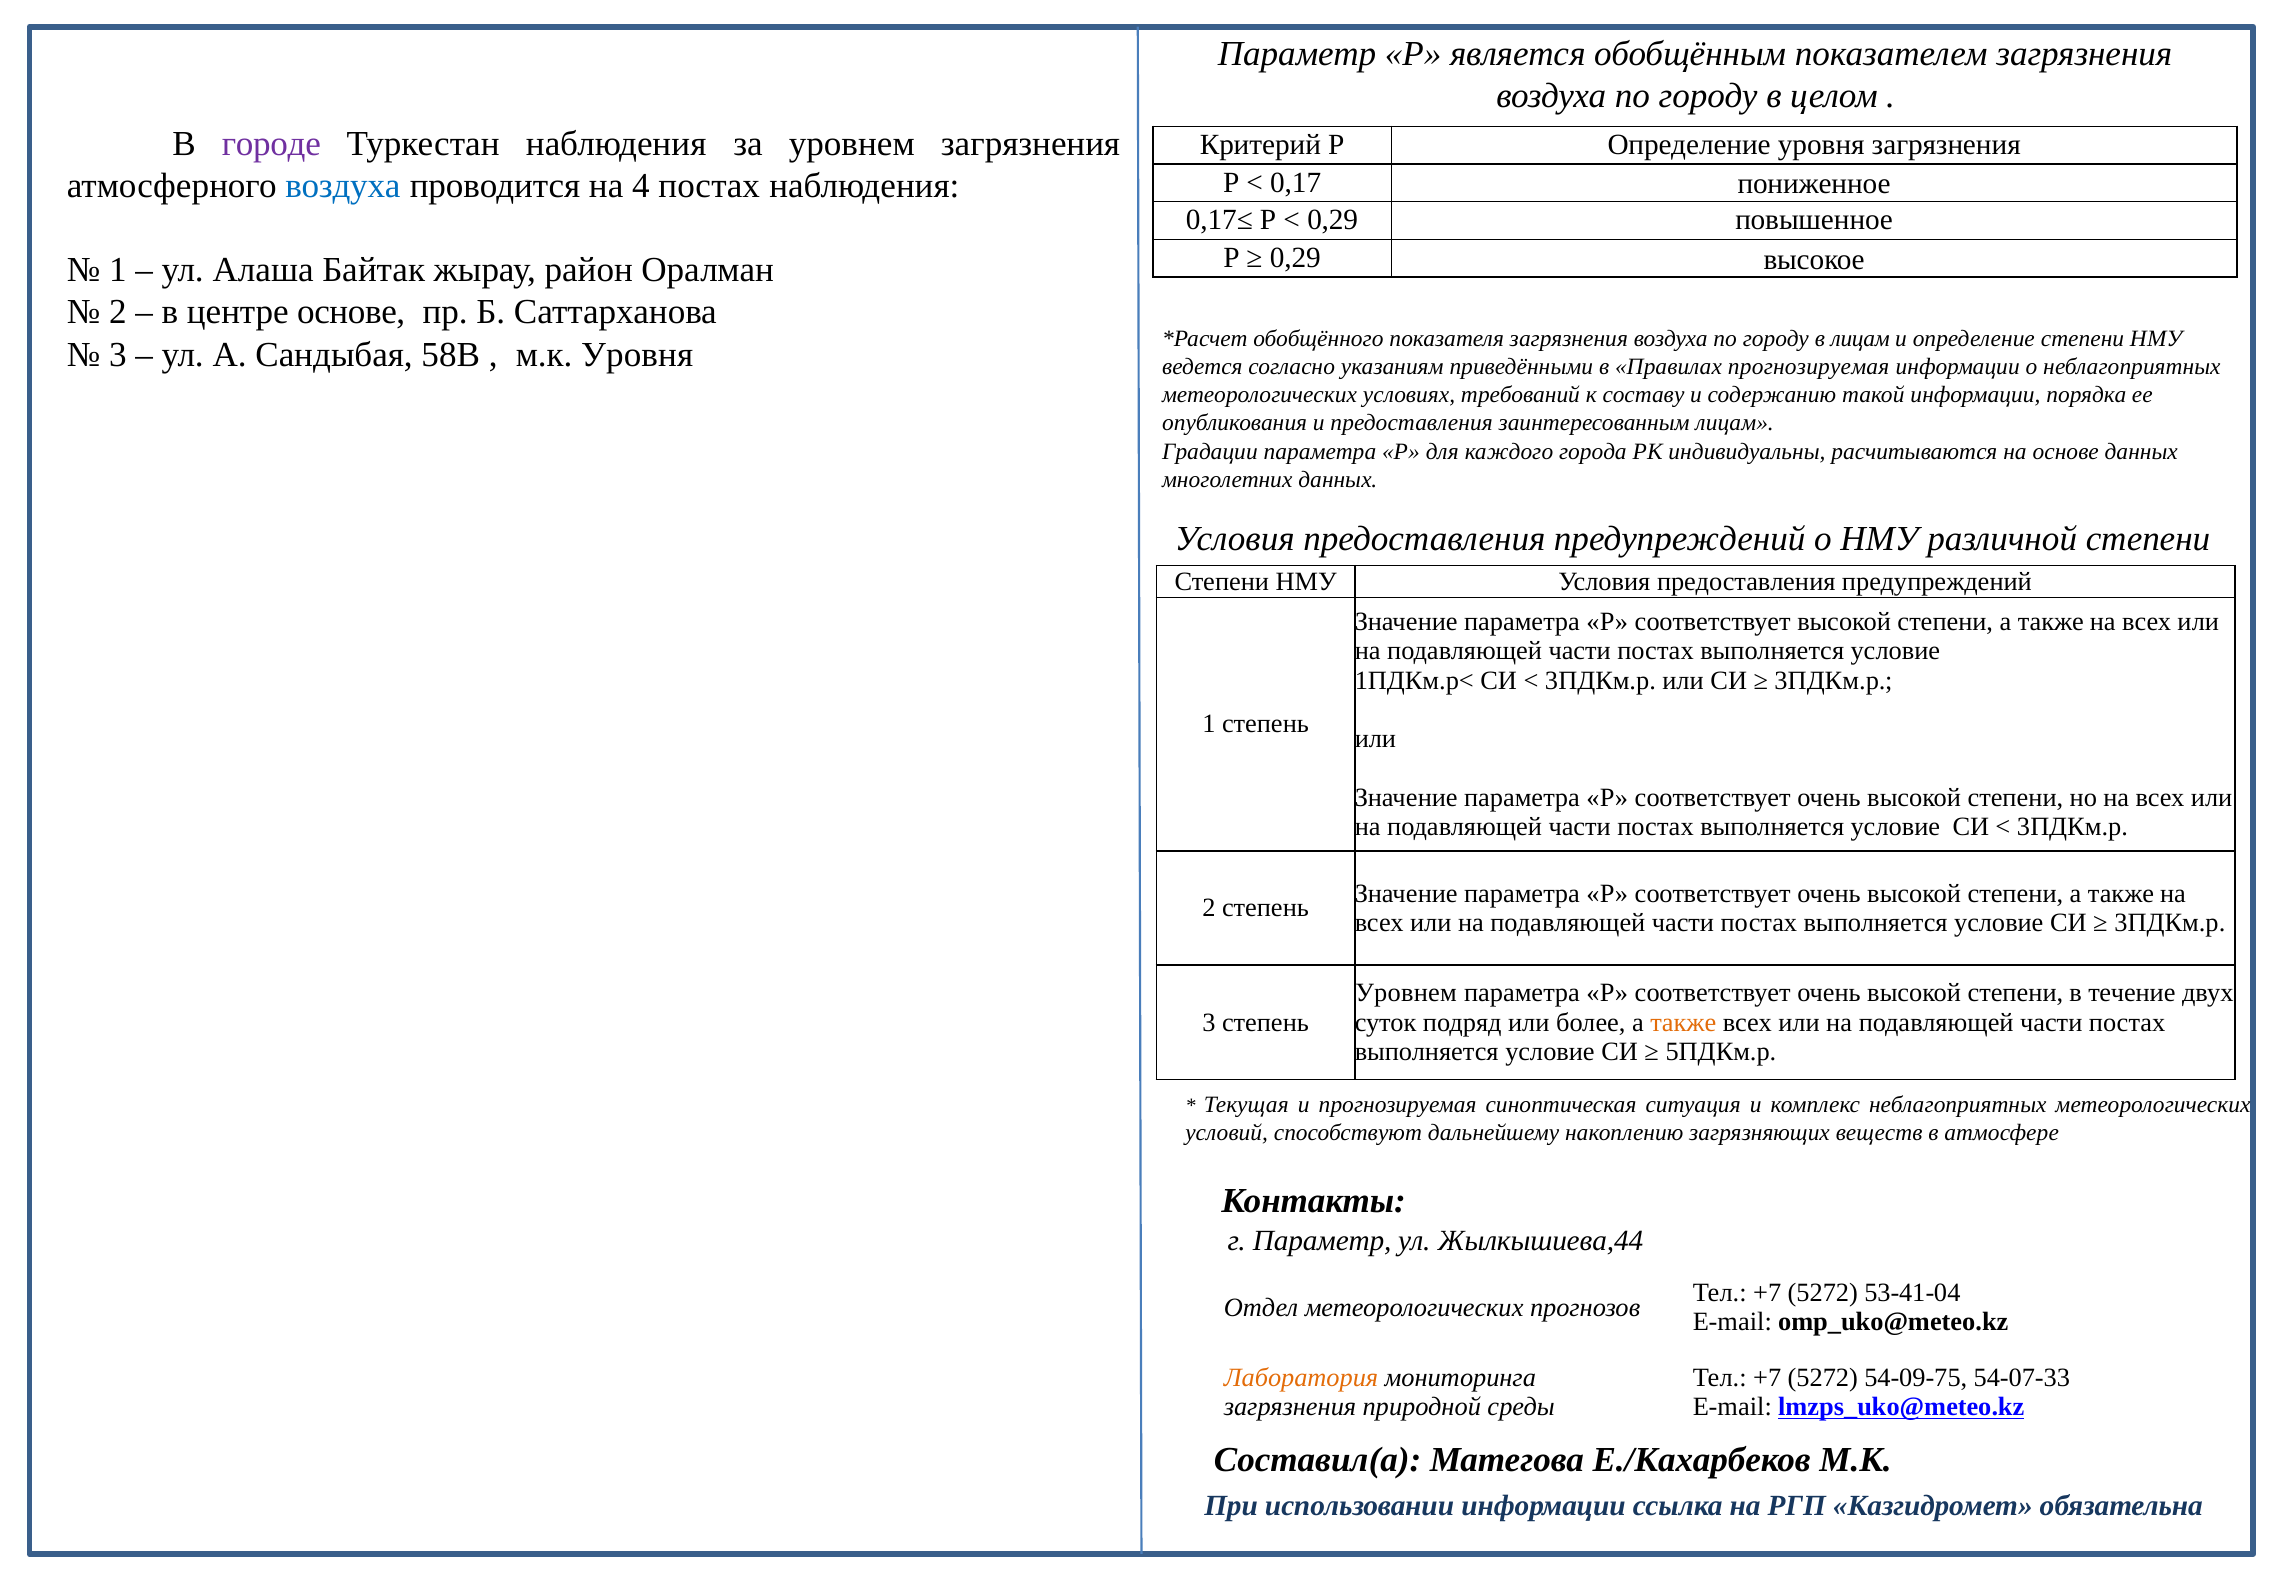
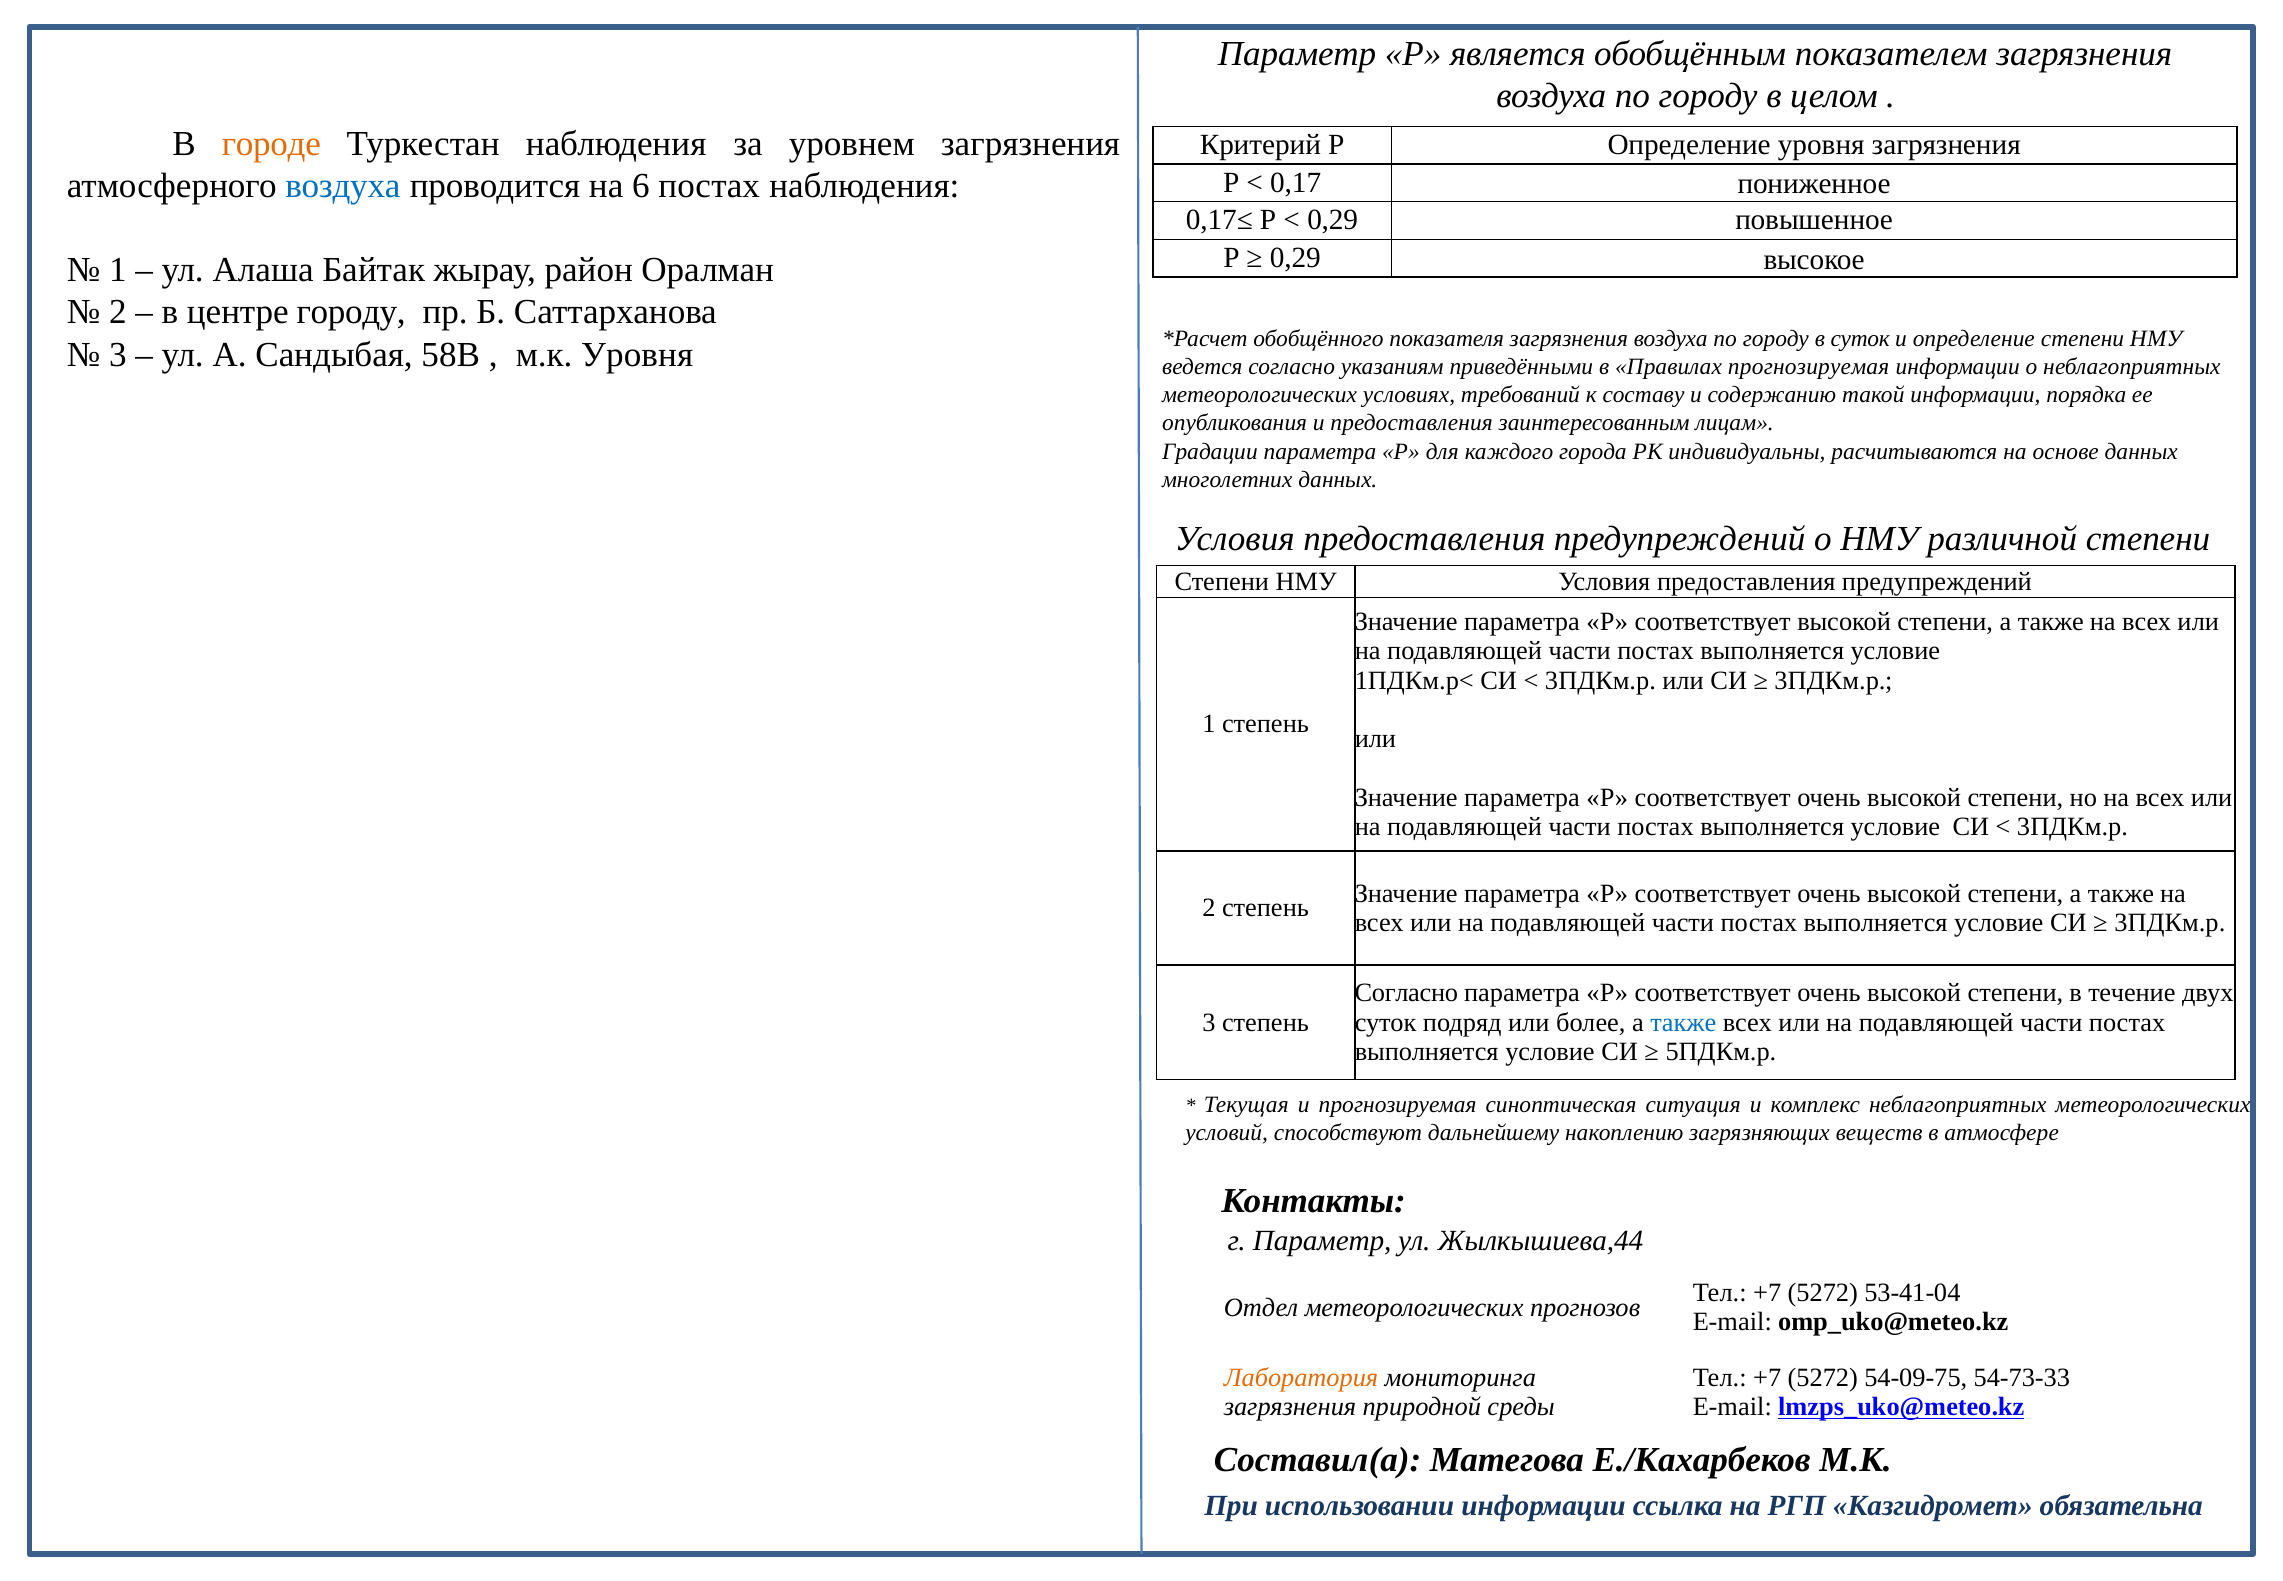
городе colour: purple -> orange (271, 144)
4: 4 -> 6 (641, 186)
центре основе: основе -> городу (351, 312)
в лицам: лицам -> суток (1860, 339)
Уровнем: Уровнем -> Согласно (1406, 993)
также colour: orange -> blue (1683, 1022)
54-07-33: 54-07-33 -> 54-73-33 (2022, 1377)
